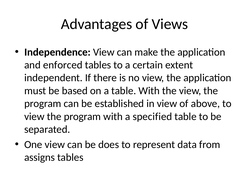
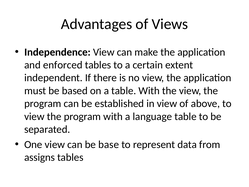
specified: specified -> language (152, 116)
does: does -> base (109, 144)
